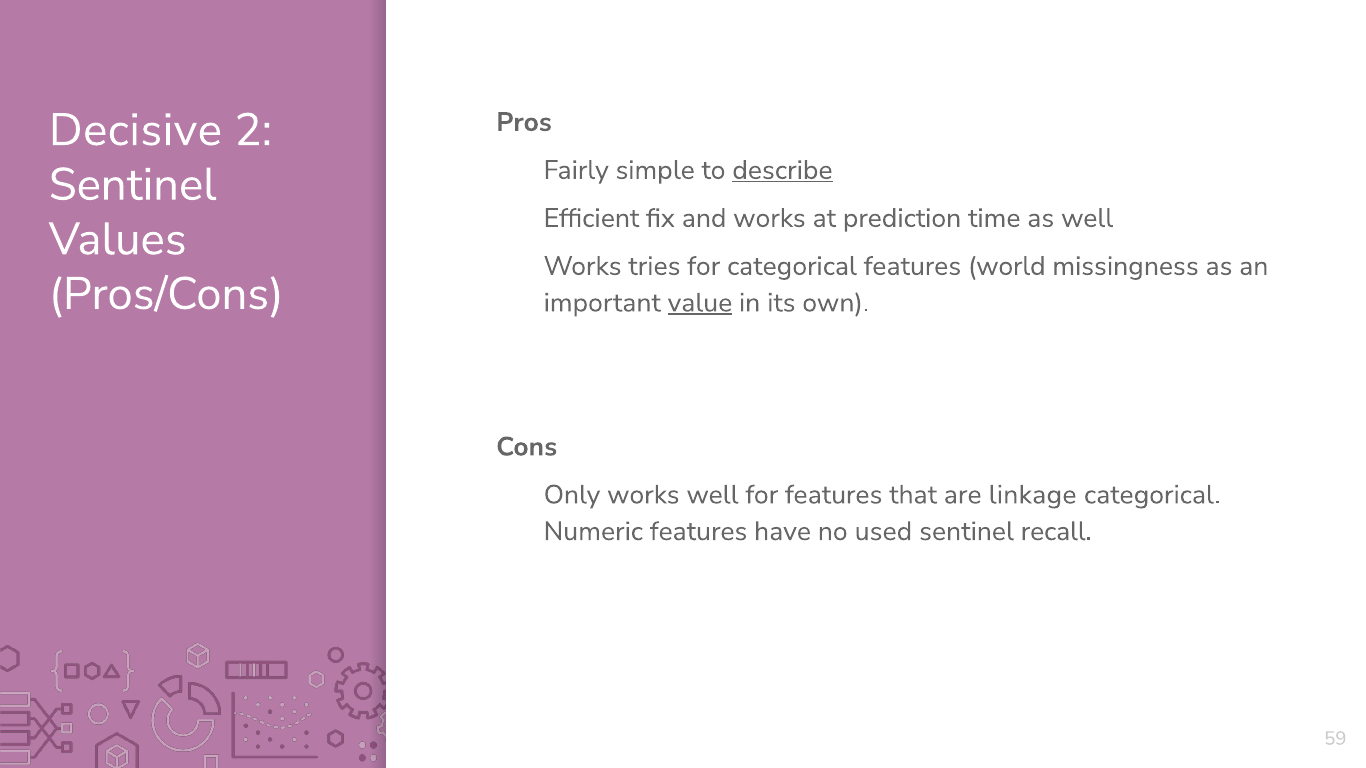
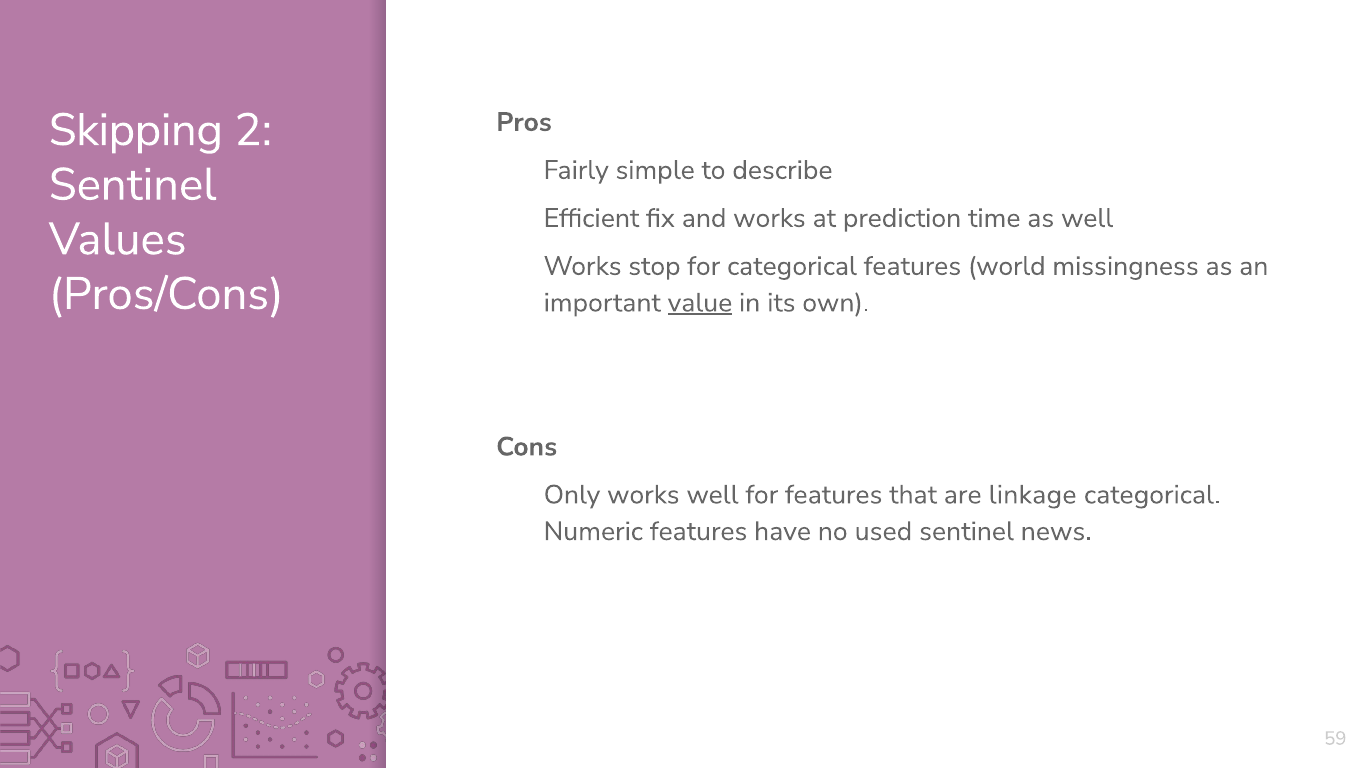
Decisive: Decisive -> Skipping (136, 130)
describe underline: present -> none (782, 170)
tries: tries -> stop (654, 266)
recall: recall -> news (1056, 532)
